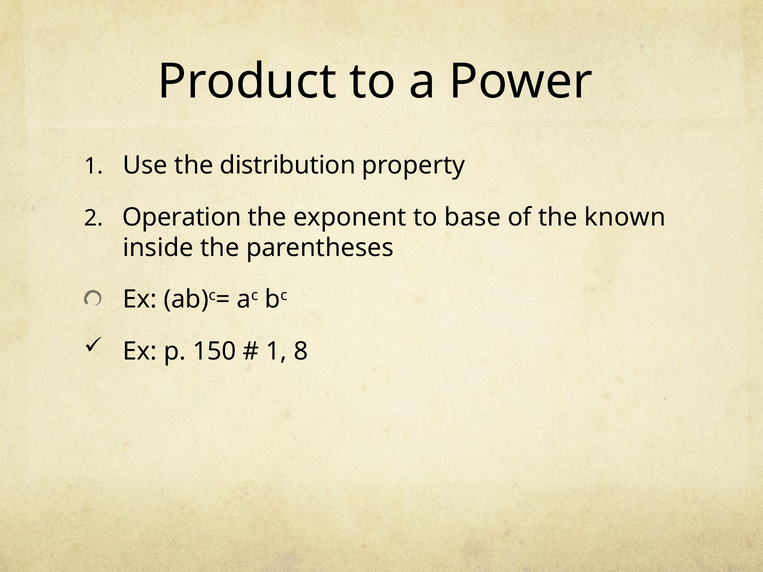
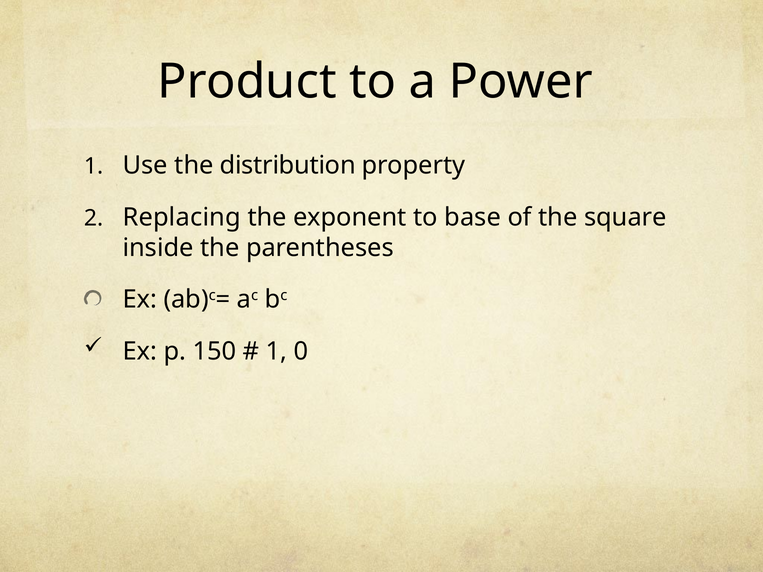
Operation: Operation -> Replacing (182, 217)
known: known -> square (625, 217)
8: 8 -> 0 (301, 351)
